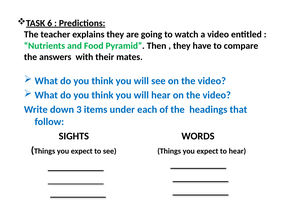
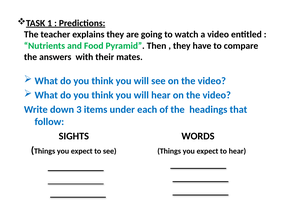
6: 6 -> 1 (50, 23)
